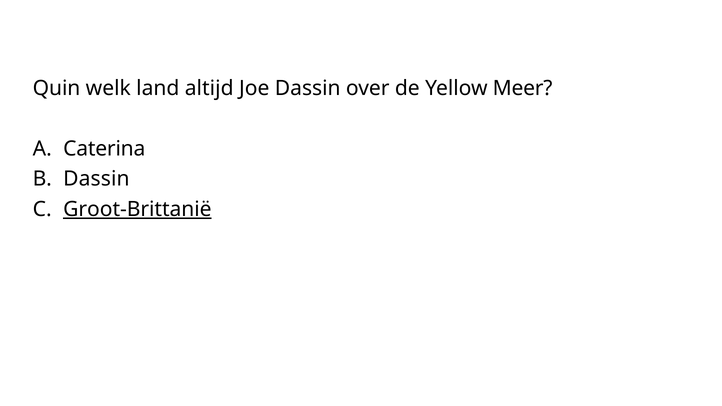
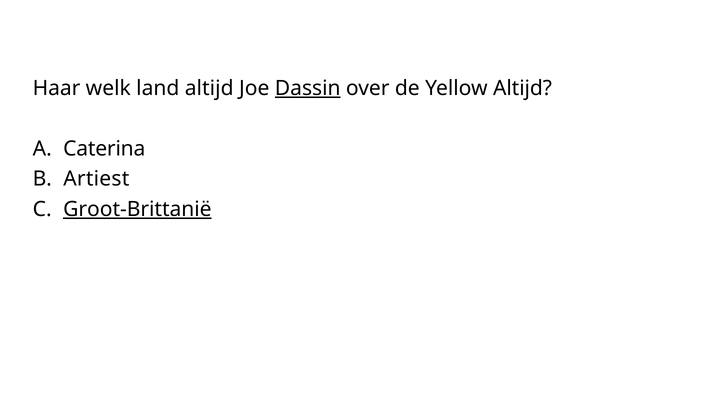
Quin: Quin -> Haar (57, 88)
Dassin underline: none -> present (308, 88)
Yellow Meer: Meer -> Altijd (522, 88)
Dassin: Dassin -> Artiest (96, 179)
